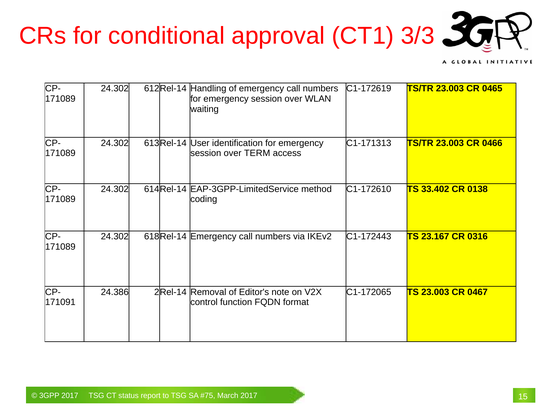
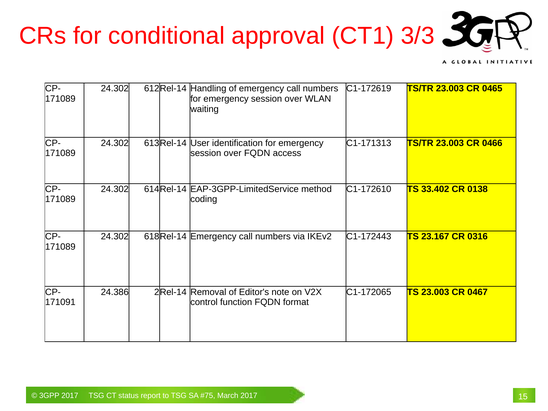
over TERM: TERM -> FQDN (257, 153)
